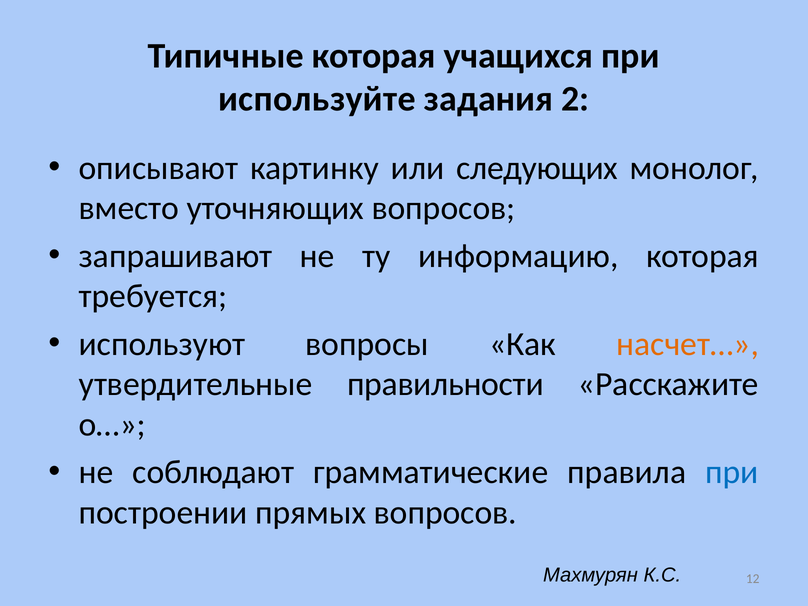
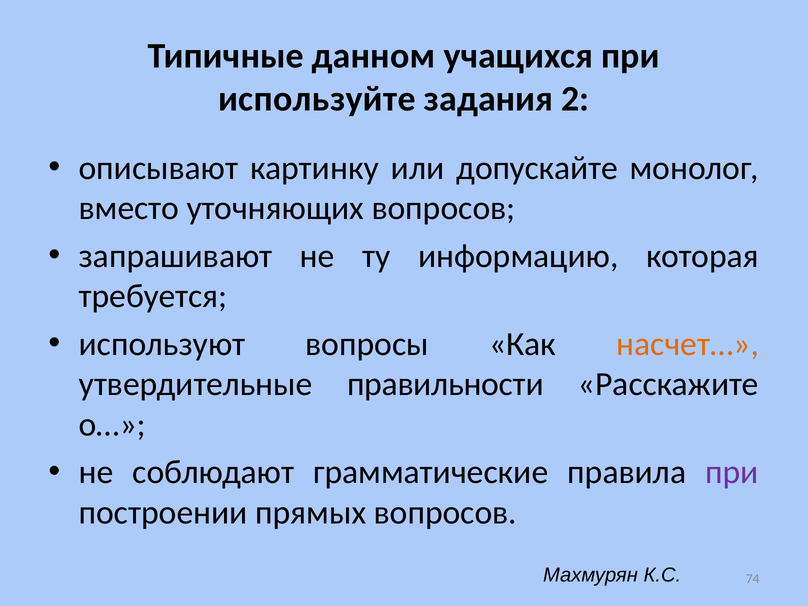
Типичные которая: которая -> данном (374, 56)
следующих: следующих -> допускайте (537, 168)
при colour: blue -> purple (732, 472)
12: 12 -> 74 (753, 579)
